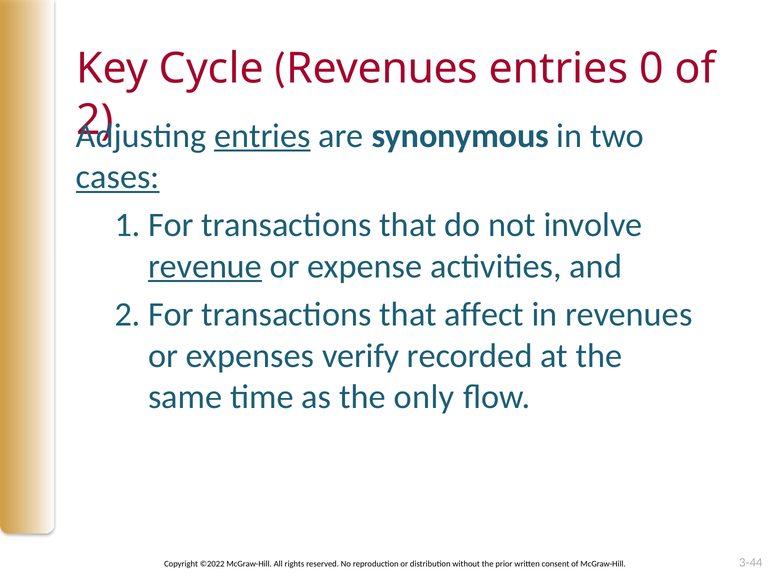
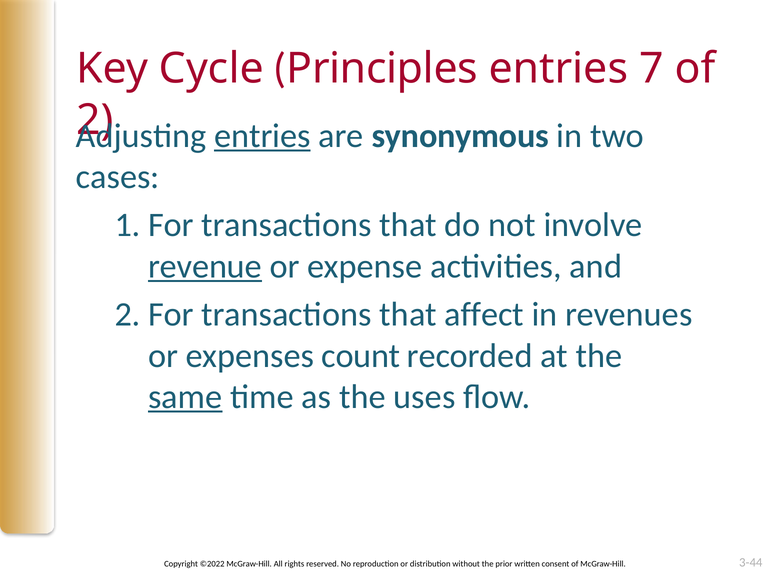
Revenues: Revenues -> Principles (382, 69)
0: 0 -> 7 (652, 69)
cases underline: present -> none (118, 177)
verify: verify -> count (361, 356)
same underline: none -> present (185, 397)
only: only -> uses (424, 397)
